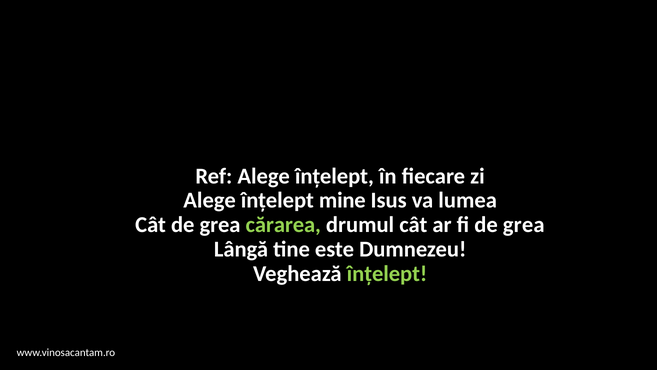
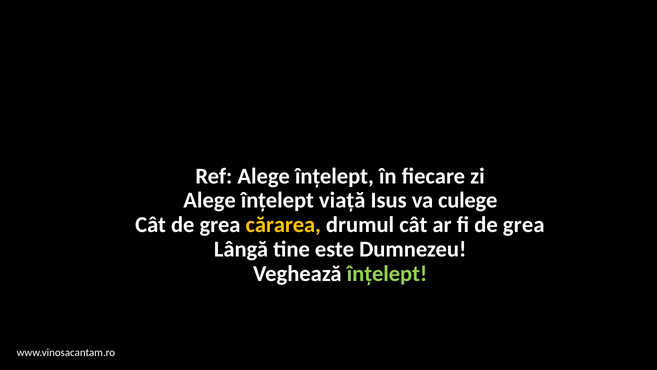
mine: mine -> viață (342, 200)
lumea: lumea -> culege (468, 200)
cărarea colour: light green -> yellow (283, 225)
